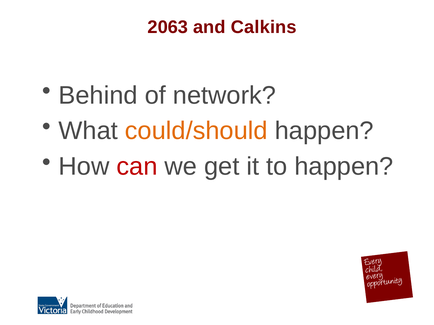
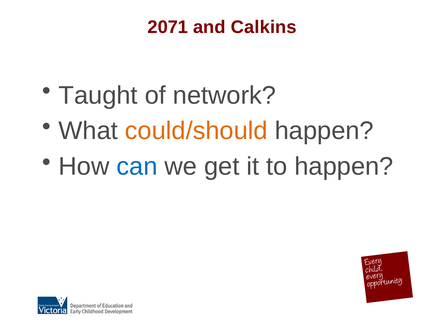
2063: 2063 -> 2071 (168, 27)
Behind: Behind -> Taught (98, 96)
can colour: red -> blue (137, 167)
